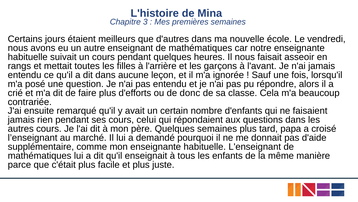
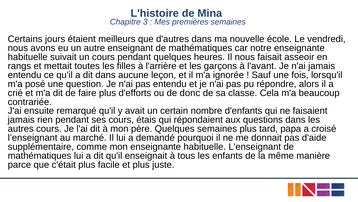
celui: celui -> étais (146, 120)
